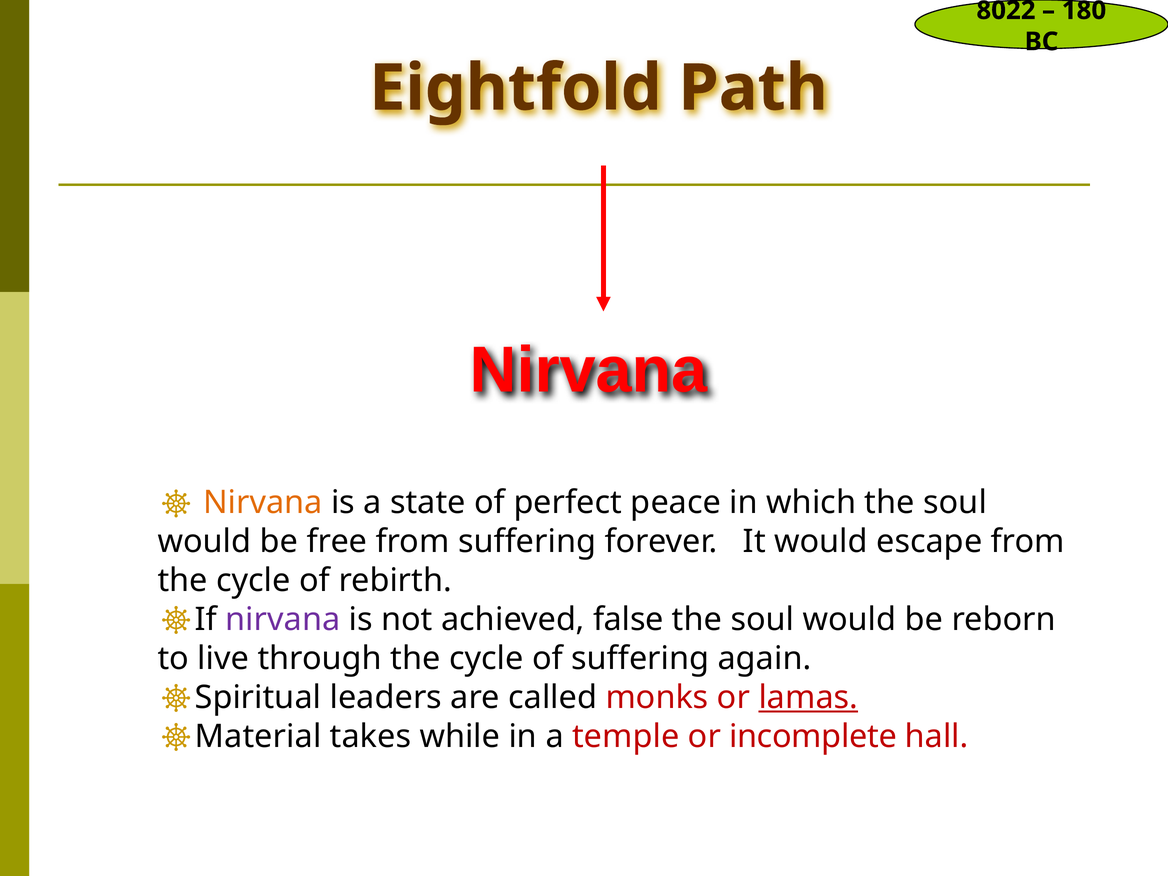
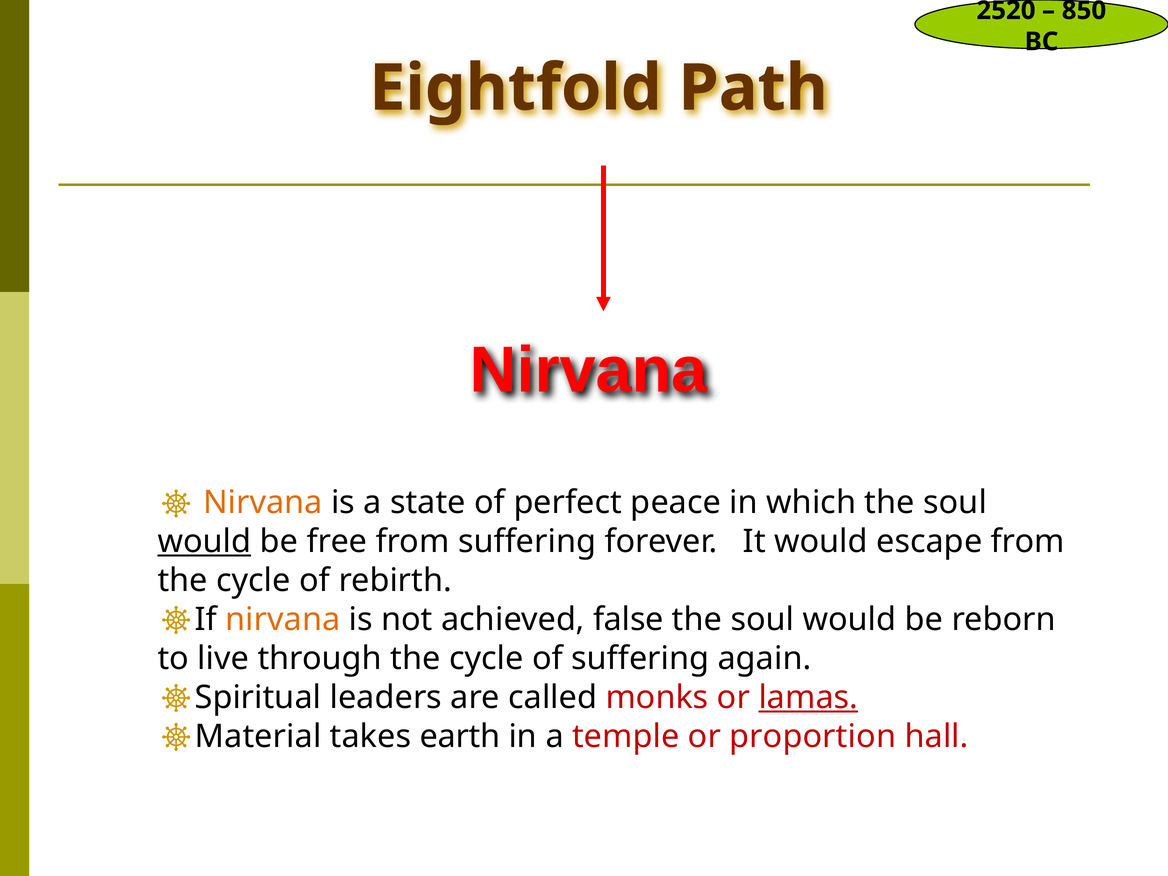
8022: 8022 -> 2520 (1006, 10)
180: 180 -> 850 (1084, 10)
would underline: none -> present (204, 542)
nirvana colour: purple -> orange (283, 620)
while: while -> earth (460, 736)
incomplete: incomplete -> proportion (813, 736)
